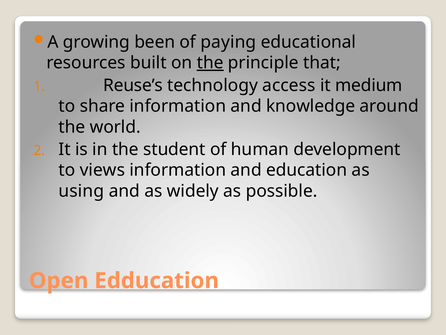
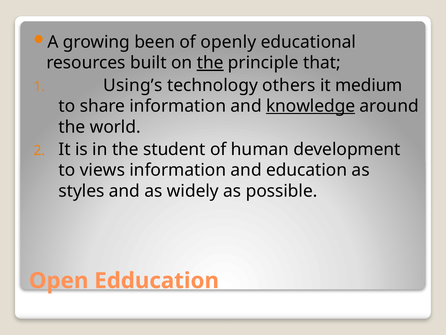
paying: paying -> openly (228, 42)
Reuse’s: Reuse’s -> Using’s (133, 85)
access: access -> others (289, 85)
knowledge underline: none -> present (311, 106)
using: using -> styles (81, 191)
